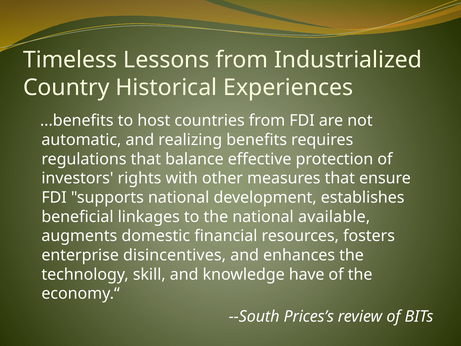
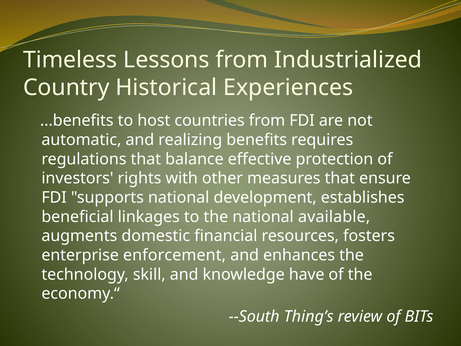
disincentives: disincentives -> enforcement (175, 255)
Prices’s: Prices’s -> Thing’s (309, 316)
